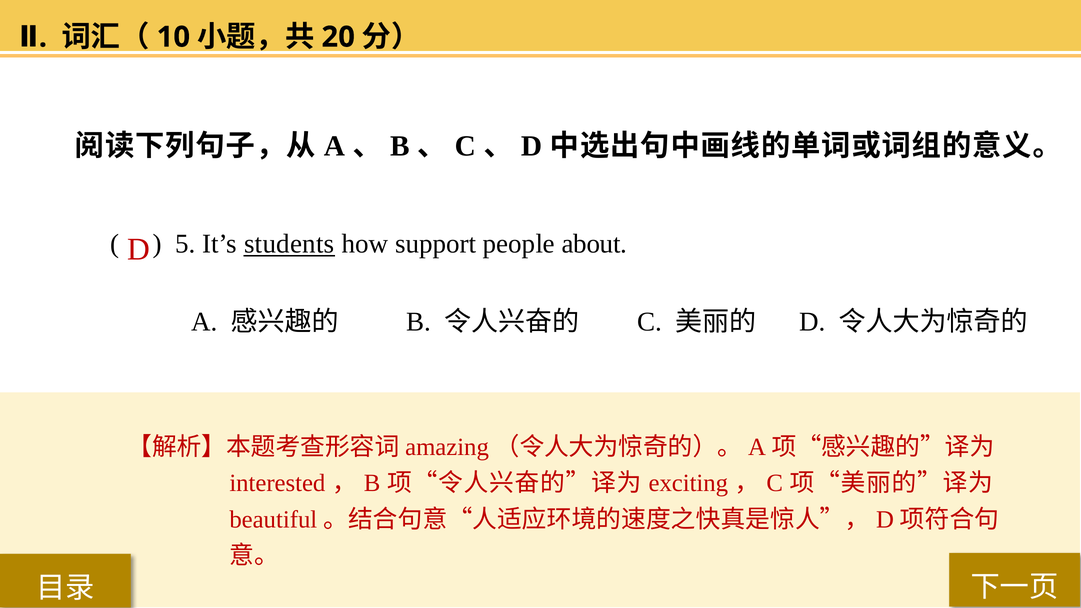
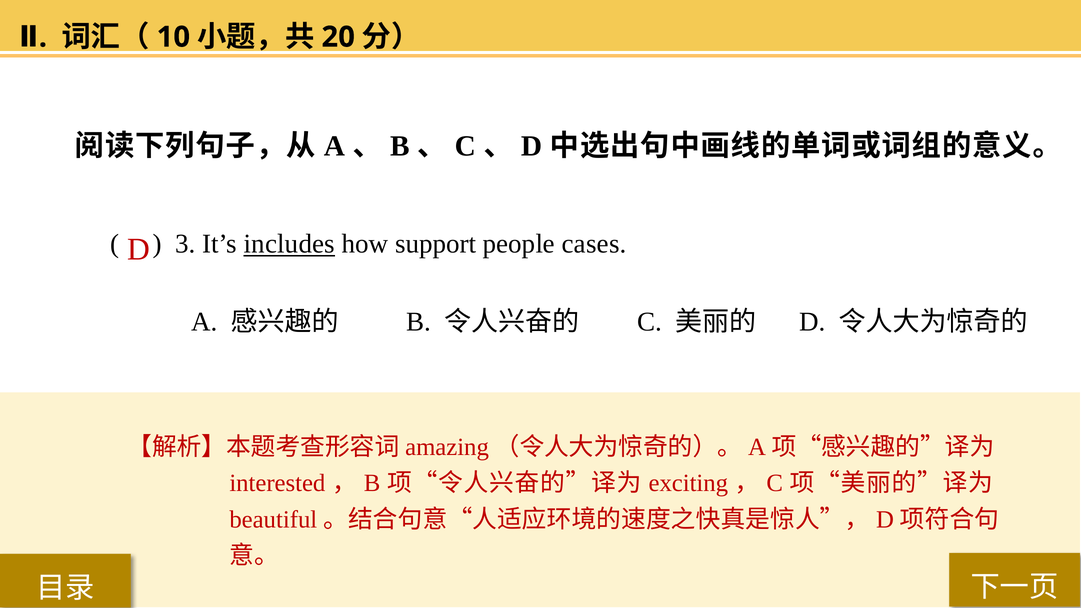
5: 5 -> 3 (185, 244)
students: students -> includes (289, 244)
about: about -> cases (594, 244)
